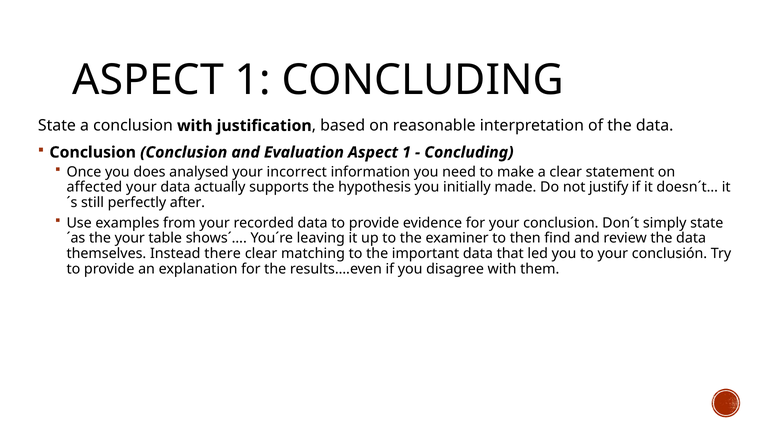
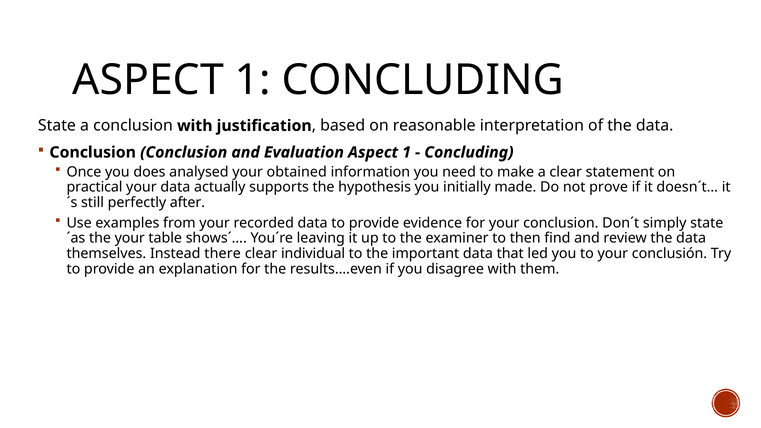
incorrect: incorrect -> obtained (297, 172)
affected: affected -> practical (95, 187)
justify: justify -> prove (609, 187)
matching: matching -> individual (313, 254)
